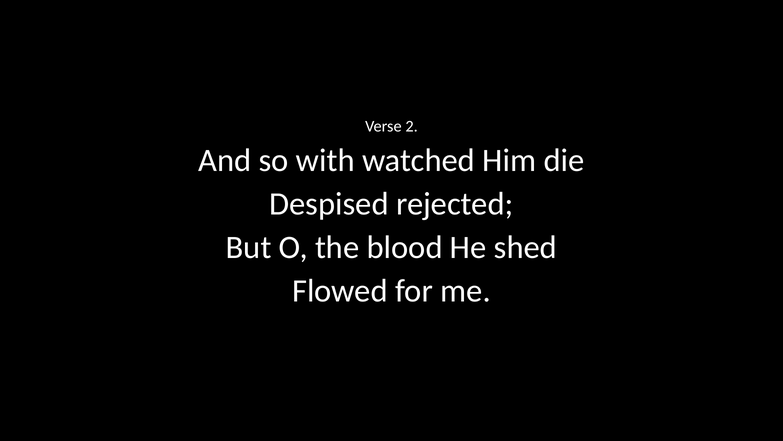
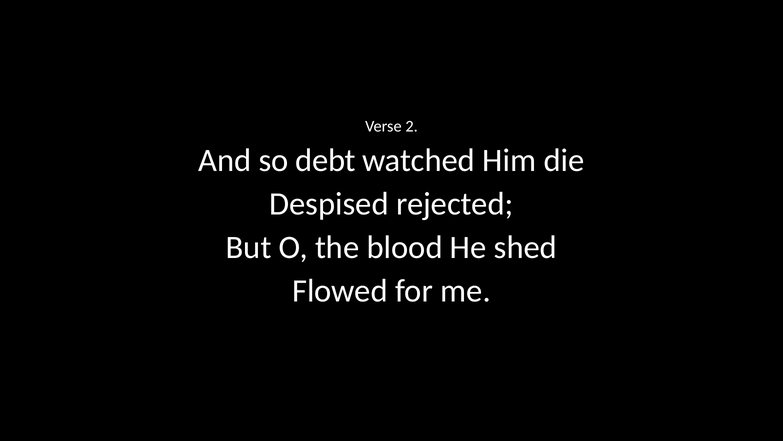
with: with -> debt (326, 160)
